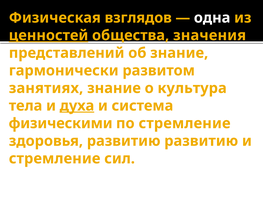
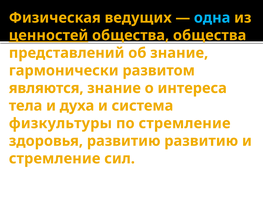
взглядов: взглядов -> ведущих (138, 18)
одна colour: white -> light blue (212, 18)
общества значения: значения -> общества (210, 35)
занятиях: занятиях -> являются (46, 88)
культура: культура -> интереса (192, 88)
духа underline: present -> none (77, 105)
физическими: физическими -> физкультуры (60, 123)
